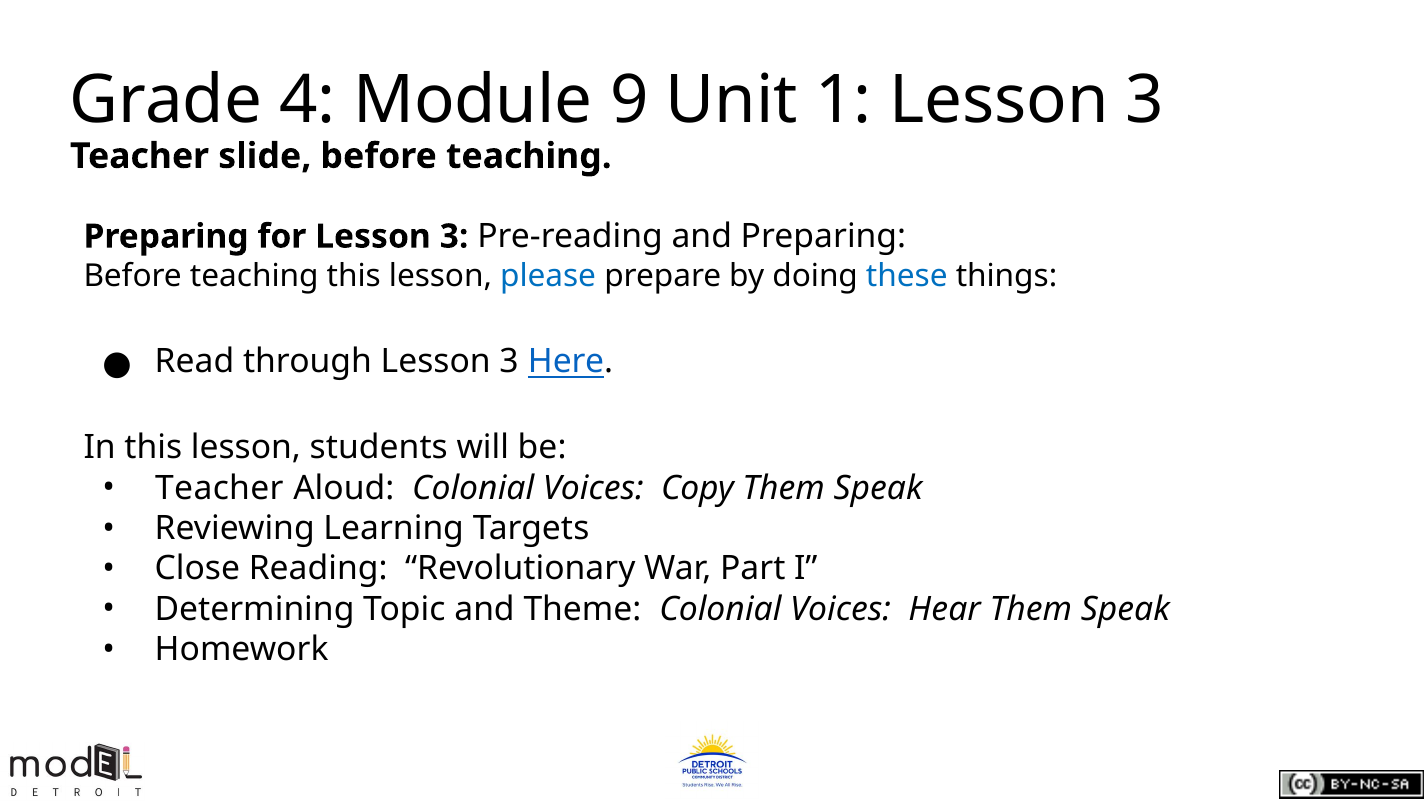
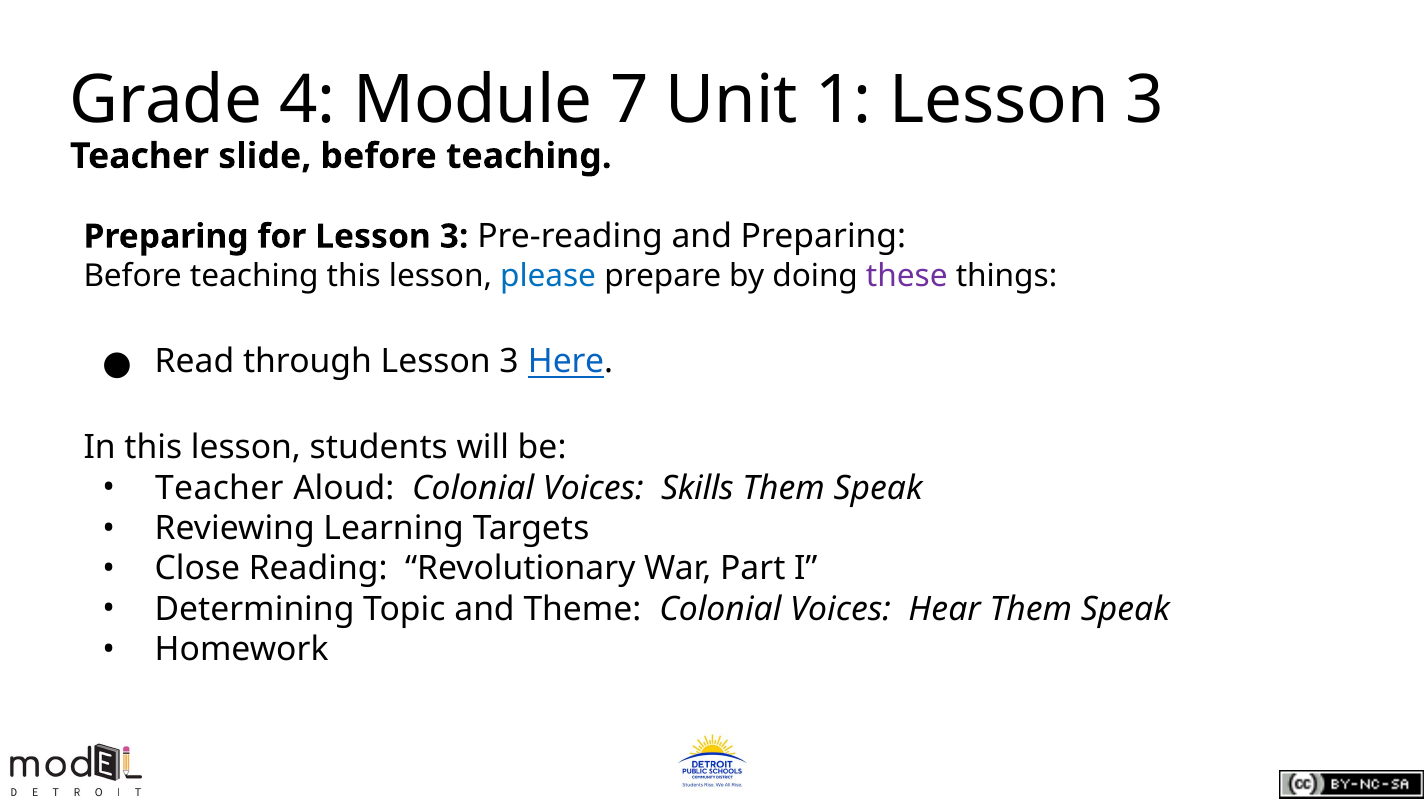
9: 9 -> 7 (629, 100)
these colour: blue -> purple (907, 276)
Copy: Copy -> Skills (697, 488)
